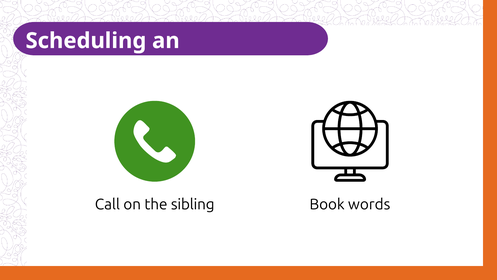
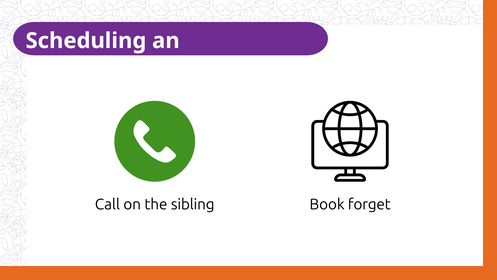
words: words -> forget (369, 204)
